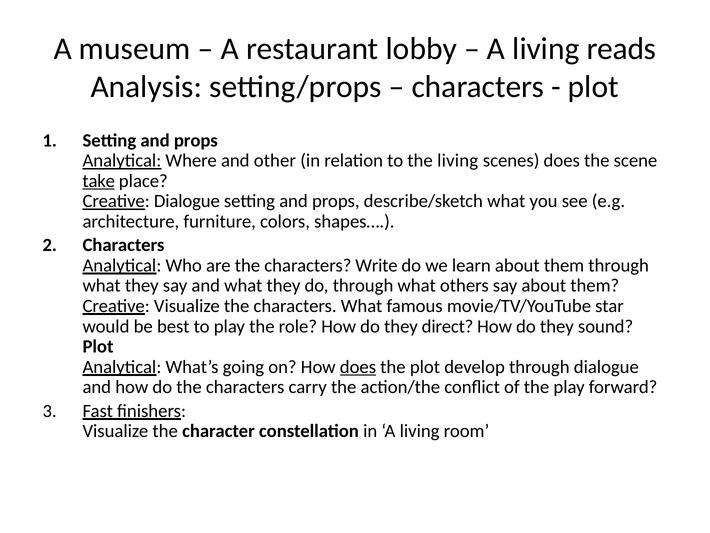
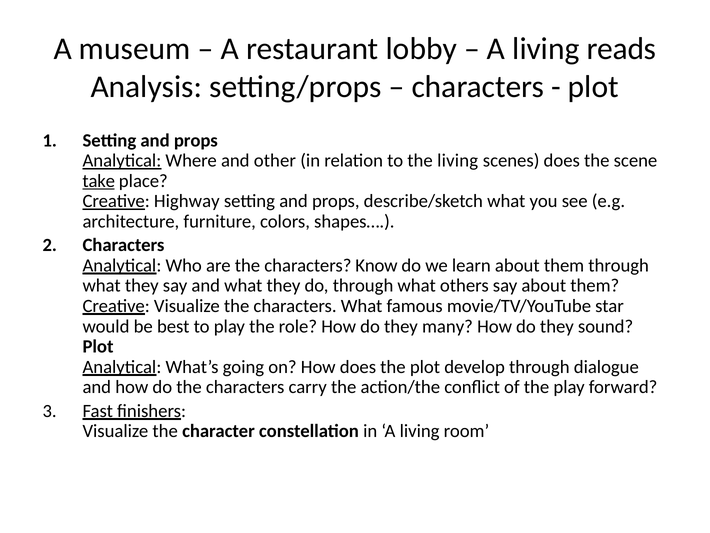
Creative Dialogue: Dialogue -> Highway (187, 201)
Write: Write -> Know (376, 265)
direct: direct -> many (447, 326)
does underline: present -> none (358, 366)
